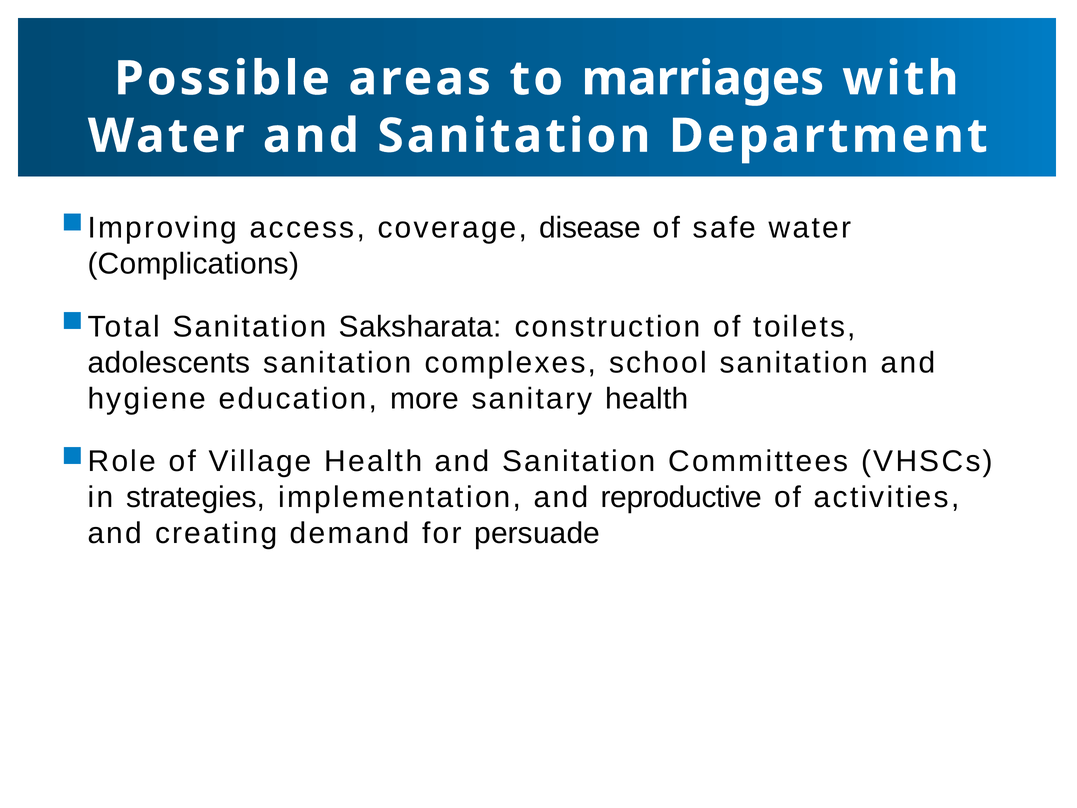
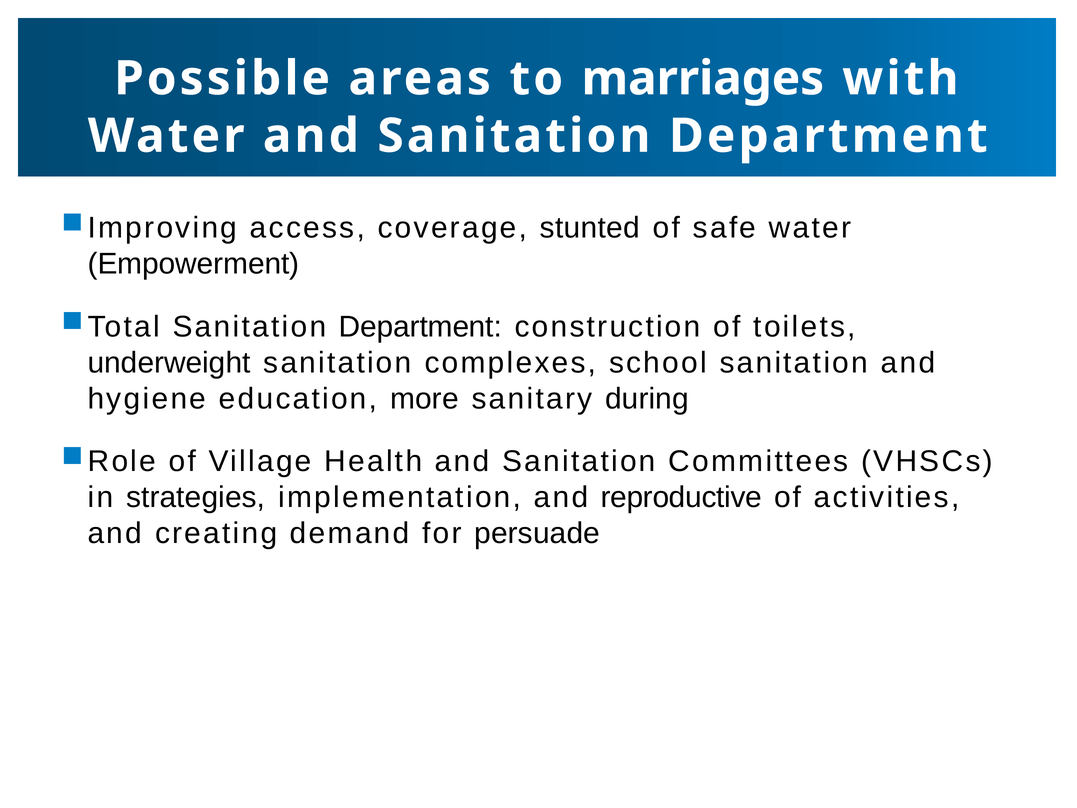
disease: disease -> stunted (590, 228)
Complications: Complications -> Empowerment (194, 264)
Saksharata: Saksharata -> Department (420, 327)
adolescents: adolescents -> underweight (169, 363)
sanitary health: health -> during (647, 399)
